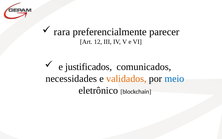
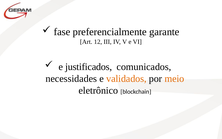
rara: rara -> fase (62, 32)
parecer: parecer -> garante (164, 32)
meio colour: blue -> orange (174, 78)
